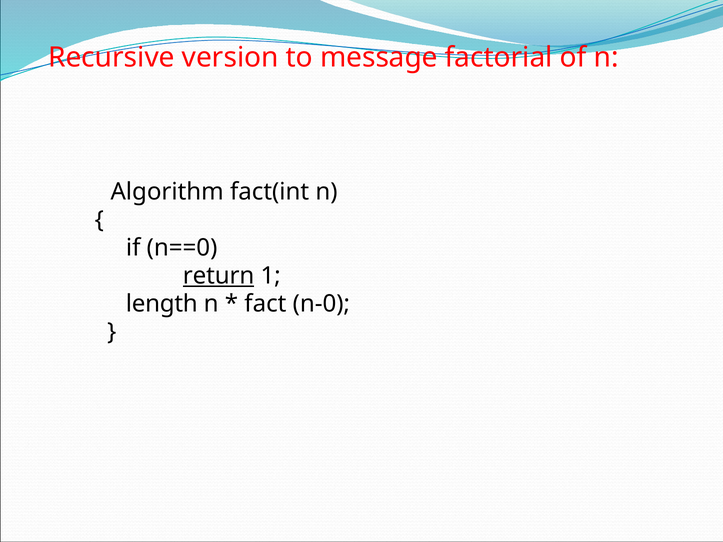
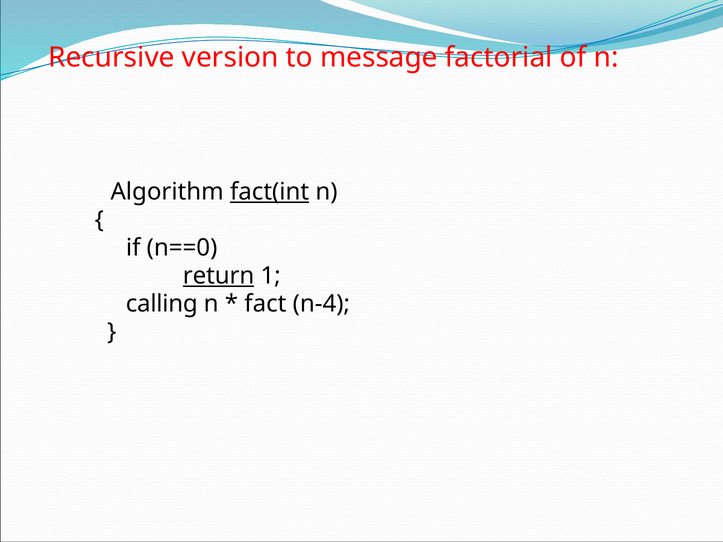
fact(int underline: none -> present (270, 192)
length: length -> calling (162, 304)
n-0: n-0 -> n-4 (321, 304)
